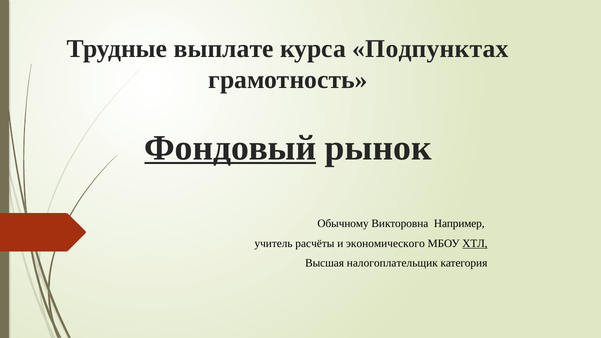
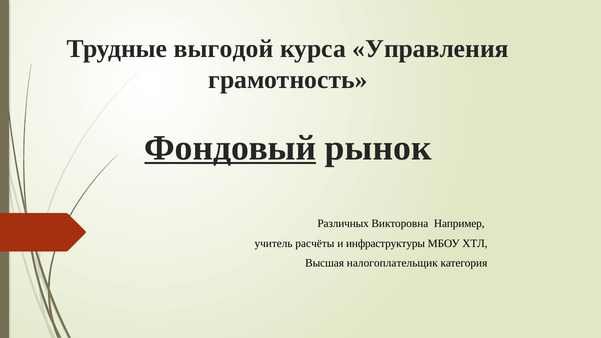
выплате: выплате -> выгодой (224, 49)
Подпунктах: Подпунктах -> Управления (431, 49)
Обычному: Обычному -> Различных (343, 224)
экономического: экономического -> инфраструктуры (386, 243)
ХТЛ underline: present -> none (475, 243)
